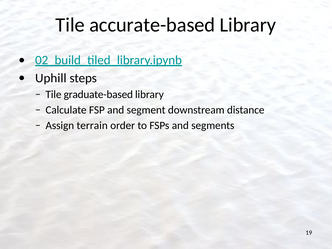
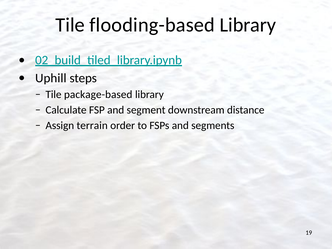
accurate-based: accurate-based -> flooding-based (152, 25)
graduate-based: graduate-based -> package-based (98, 95)
